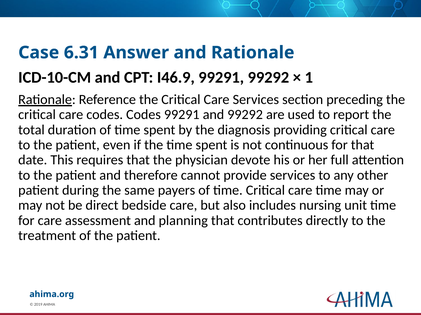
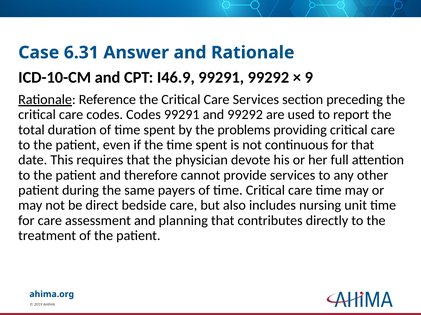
1: 1 -> 9 (309, 77)
diagnosis: diagnosis -> problems (244, 130)
